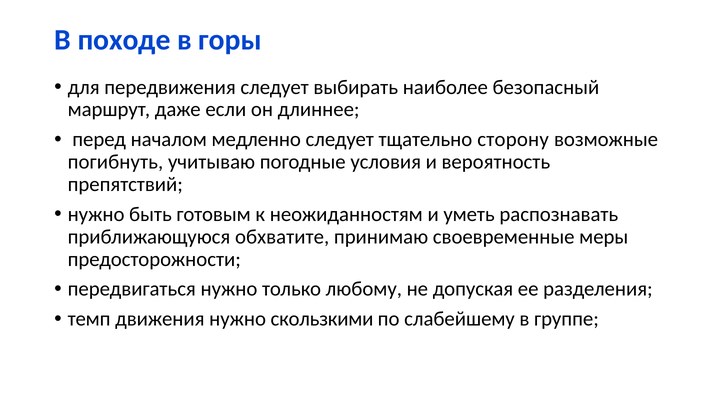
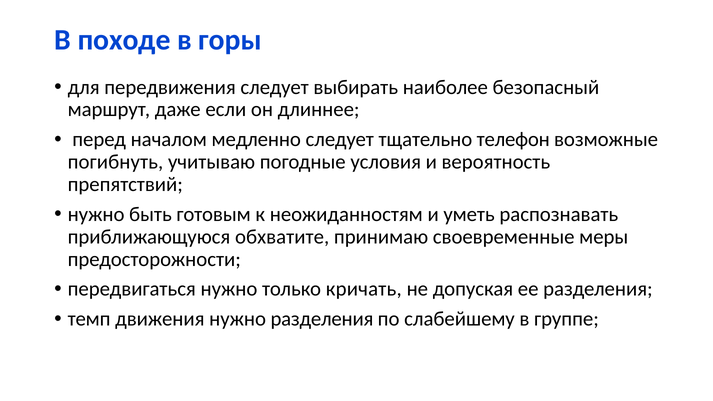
сторону: сторону -> телефон (513, 140)
любому: любому -> кричать (364, 289)
нужно скользкими: скользкими -> разделения (322, 319)
